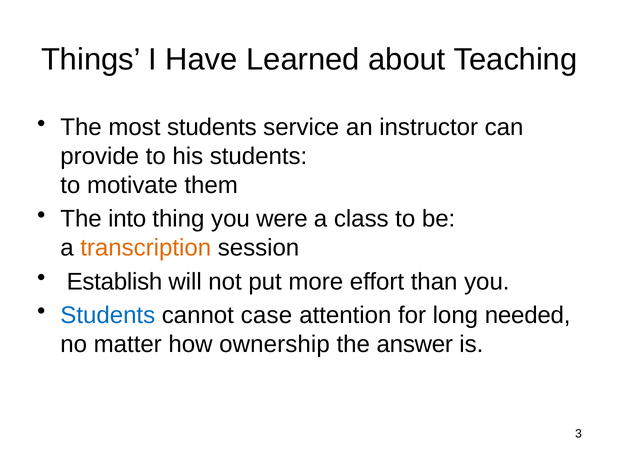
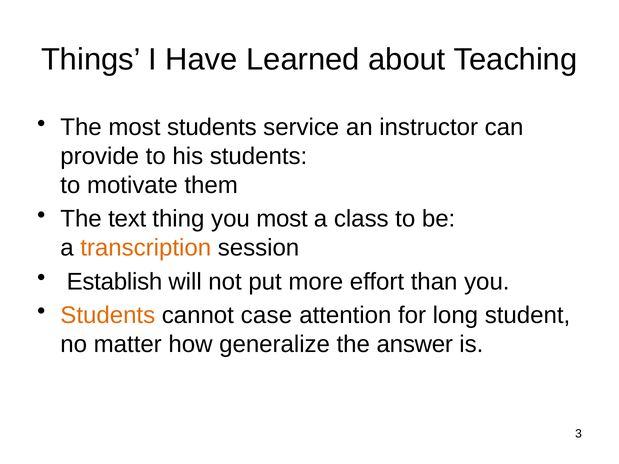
into: into -> text (127, 219)
you were: were -> most (282, 219)
Students colour: blue -> orange (108, 315)
needed: needed -> student (528, 315)
ownership: ownership -> generalize (275, 344)
